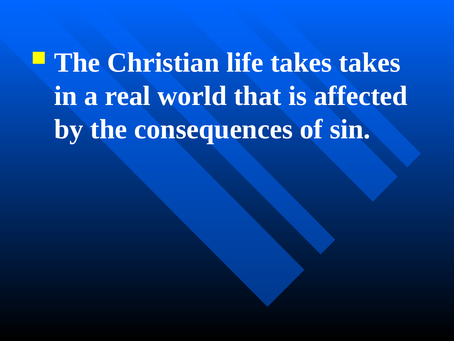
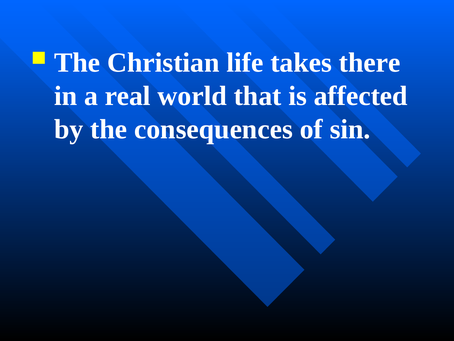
takes takes: takes -> there (370, 62)
